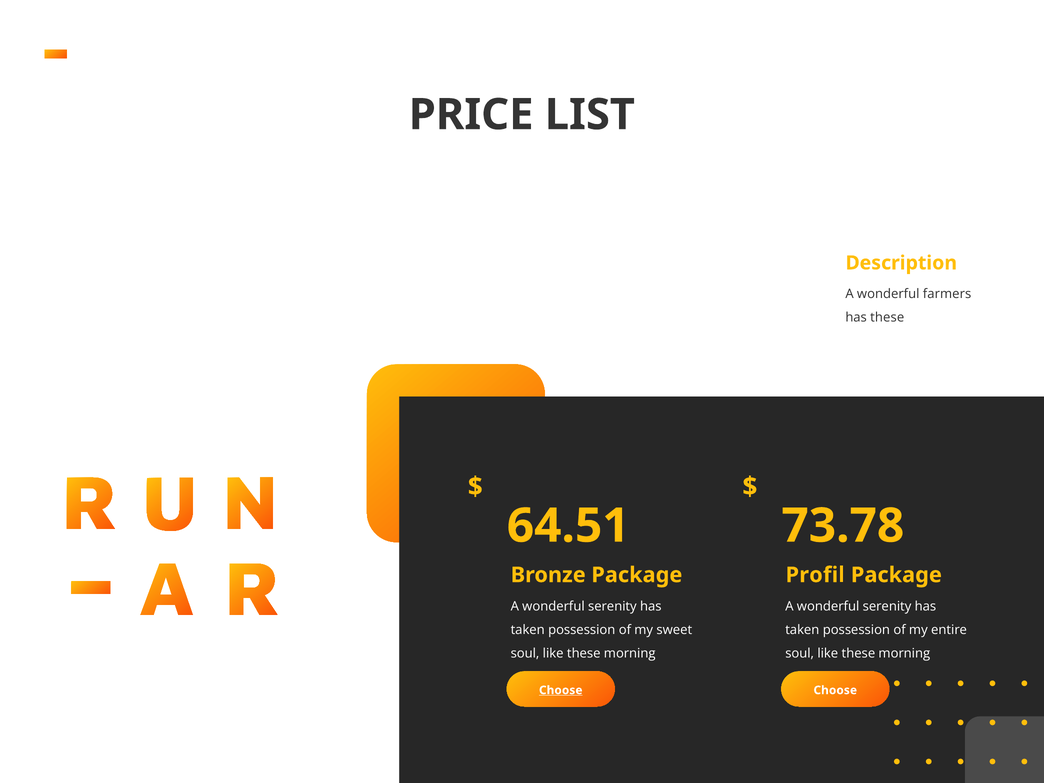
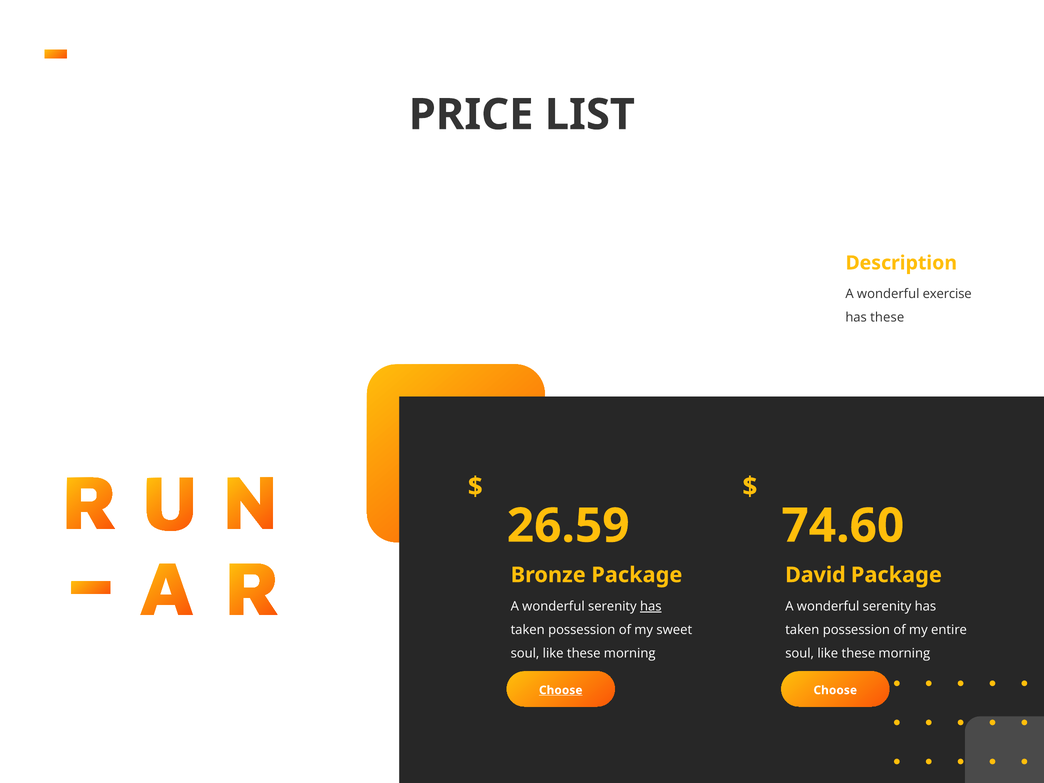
farmers: farmers -> exercise (947, 294)
64.51: 64.51 -> 26.59 (568, 526)
73.78: 73.78 -> 74.60 (843, 526)
Profil: Profil -> David (815, 575)
has underline: none -> present (651, 606)
